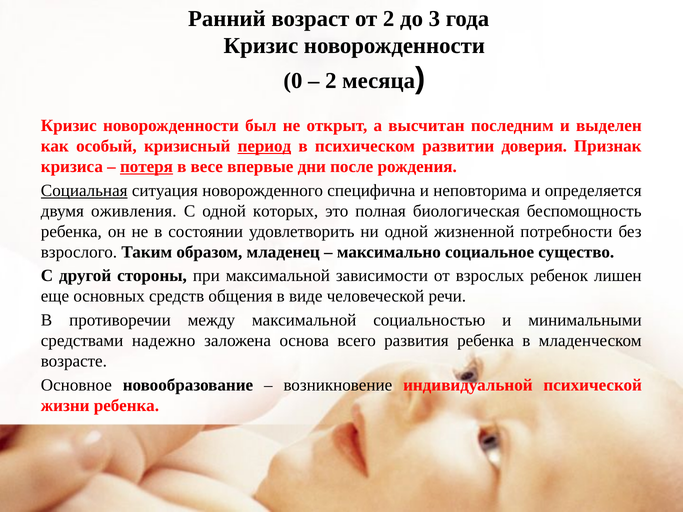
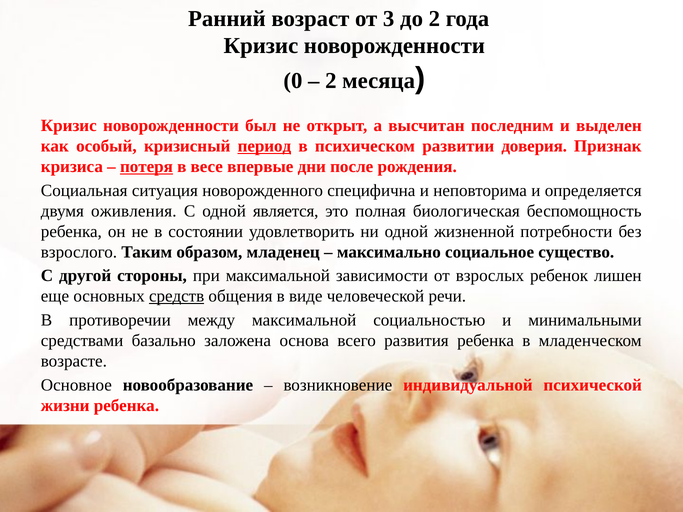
от 2: 2 -> 3 (389, 19)
до 3: 3 -> 2 (434, 19)
Социальная underline: present -> none (84, 191)
которых: которых -> является (286, 211)
средств underline: none -> present (177, 296)
надежно: надежно -> базально (164, 341)
